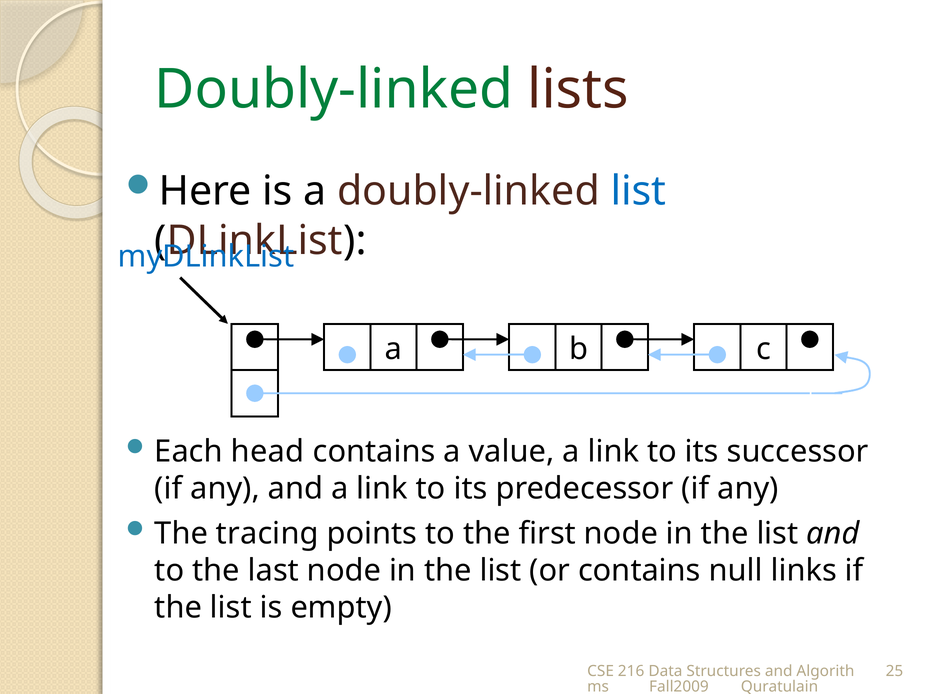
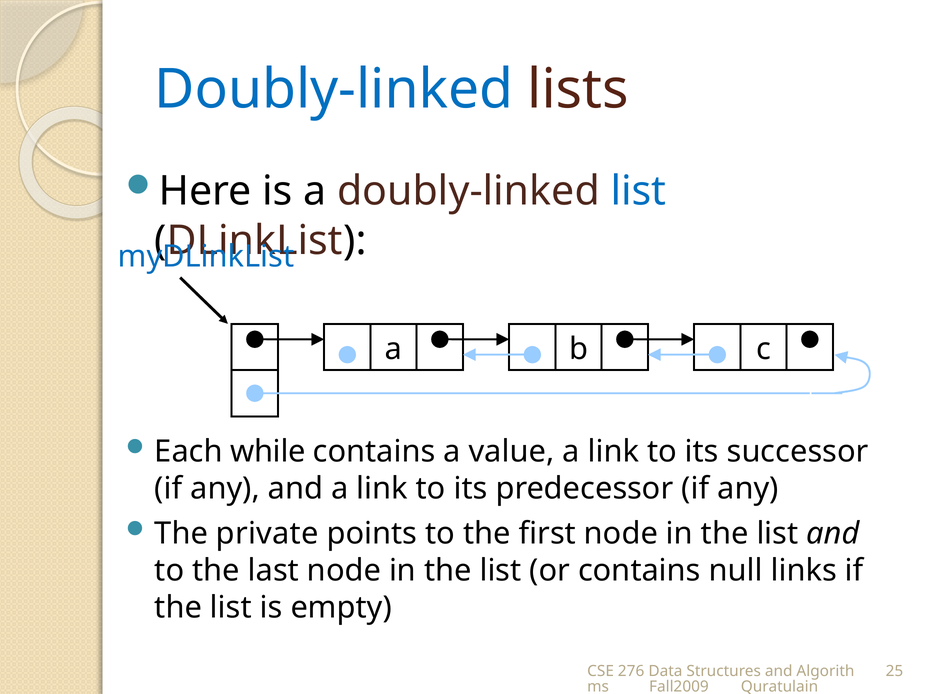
Doubly-linked colour: green -> blue (334, 89)
head: head -> while (268, 452)
tracing: tracing -> private (267, 533)
216: 216 -> 276 (631, 671)
